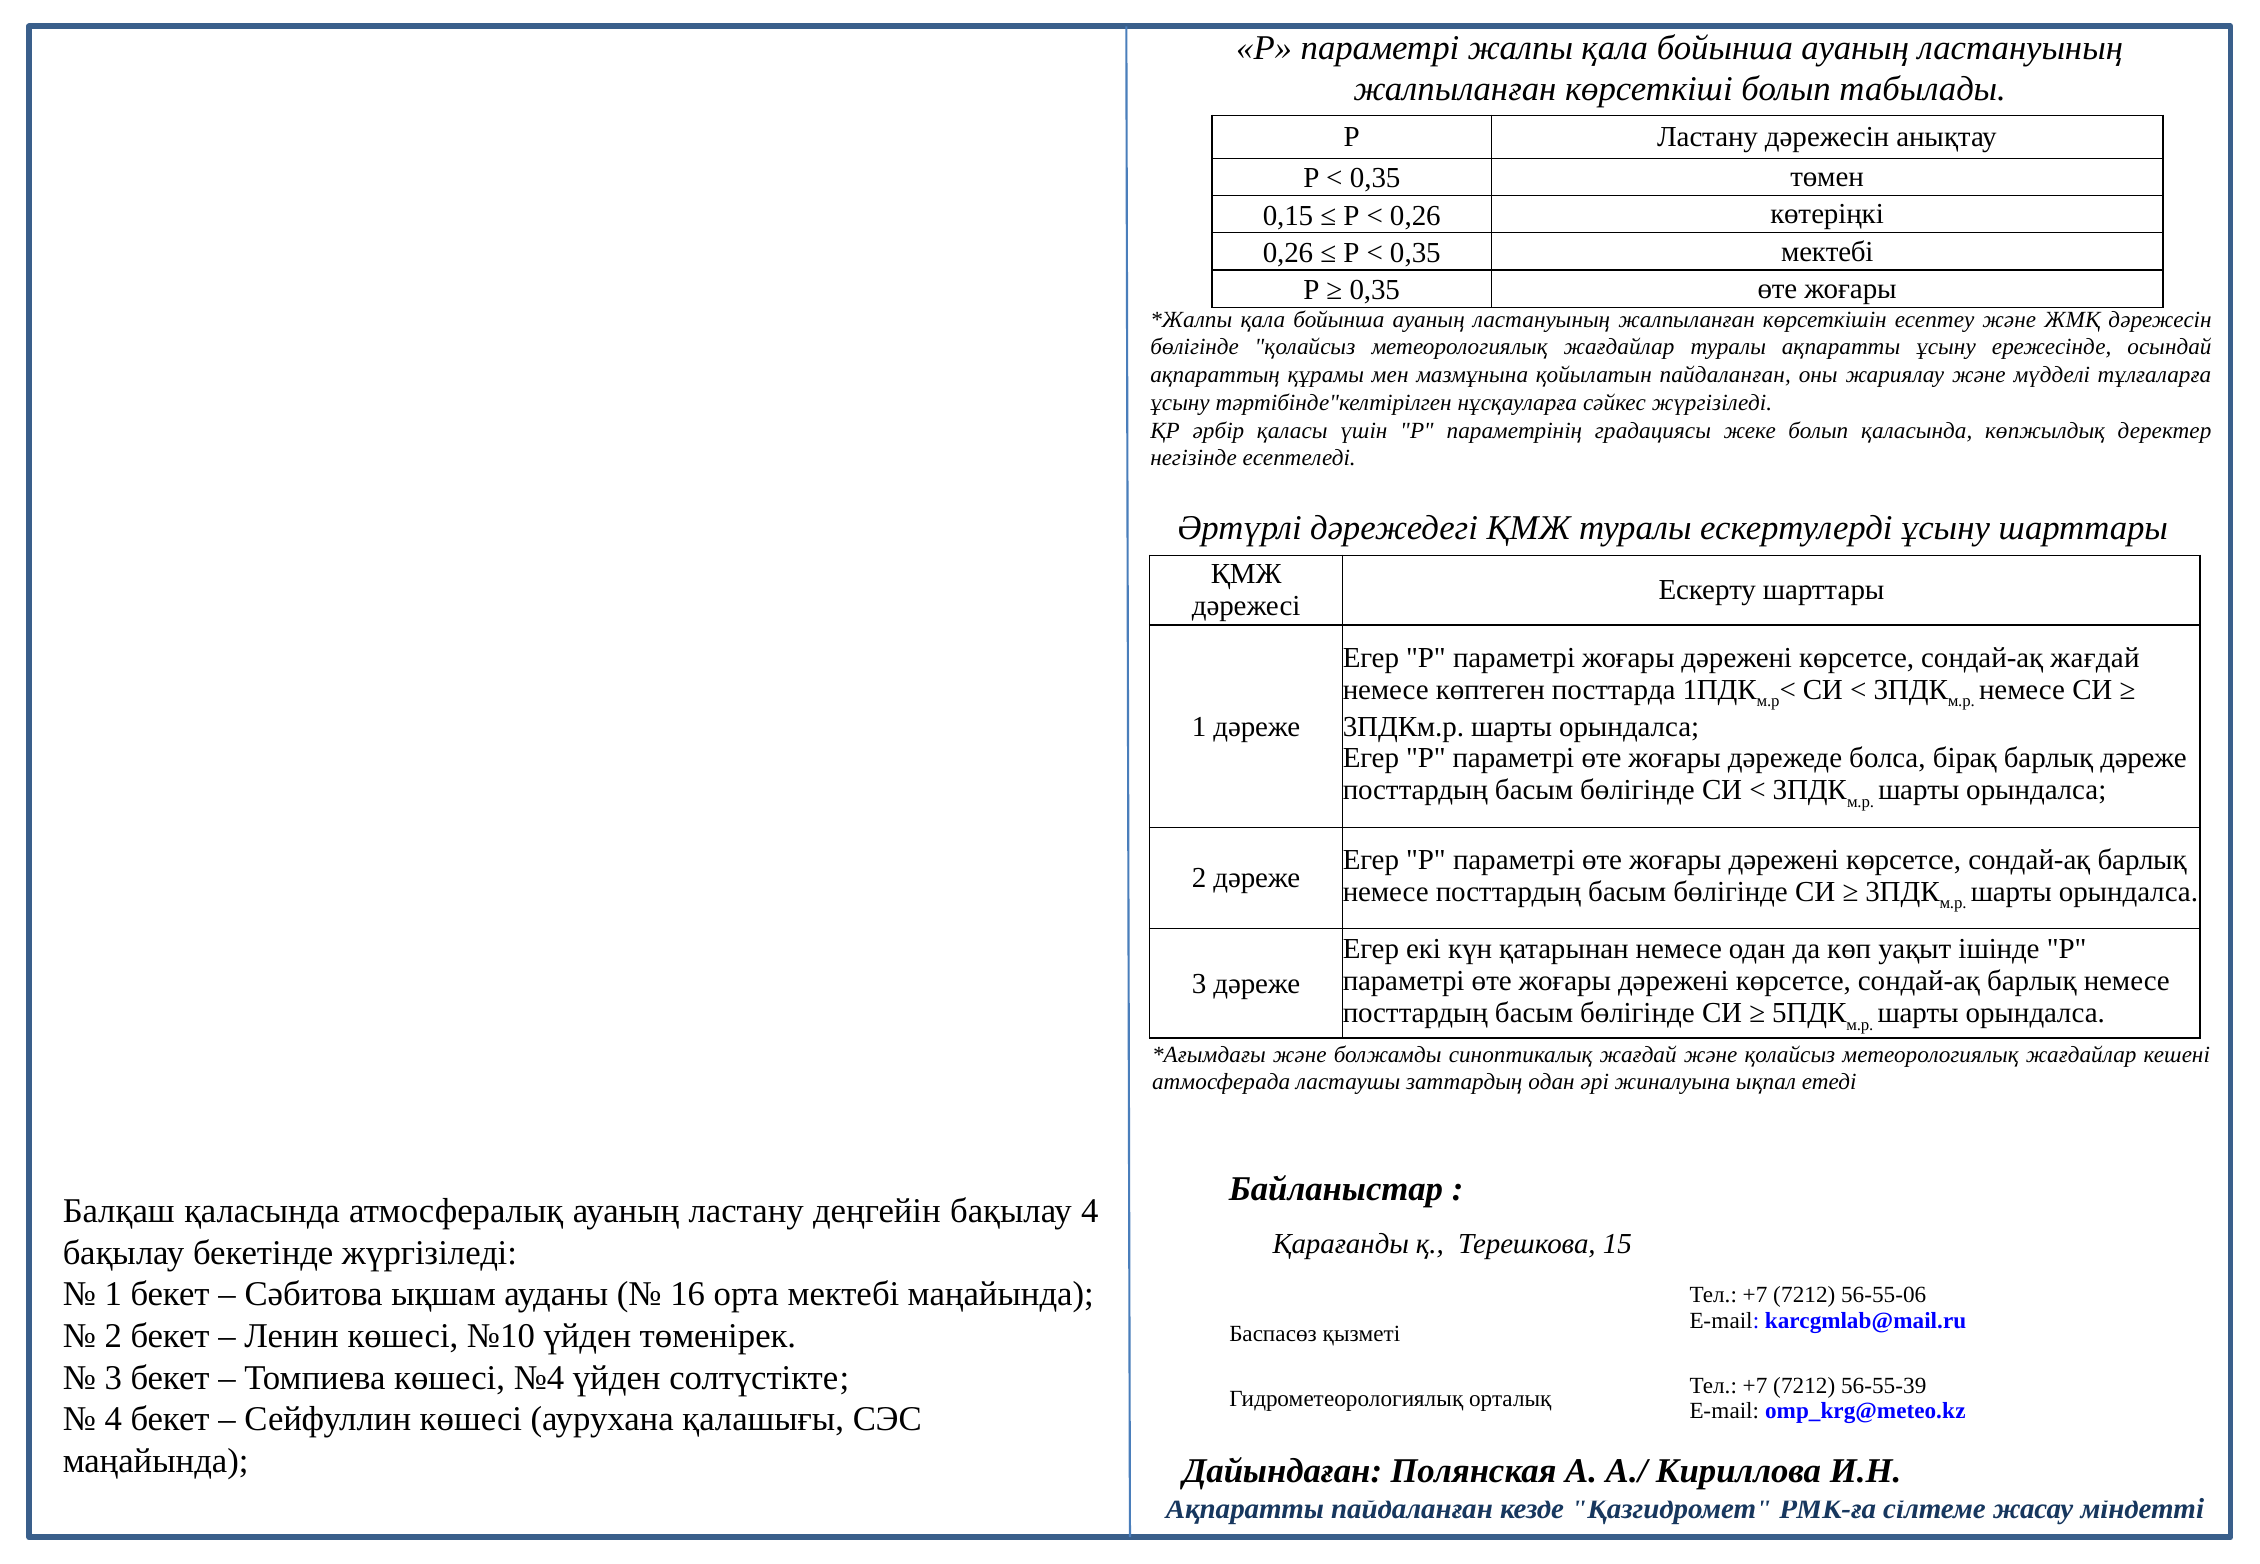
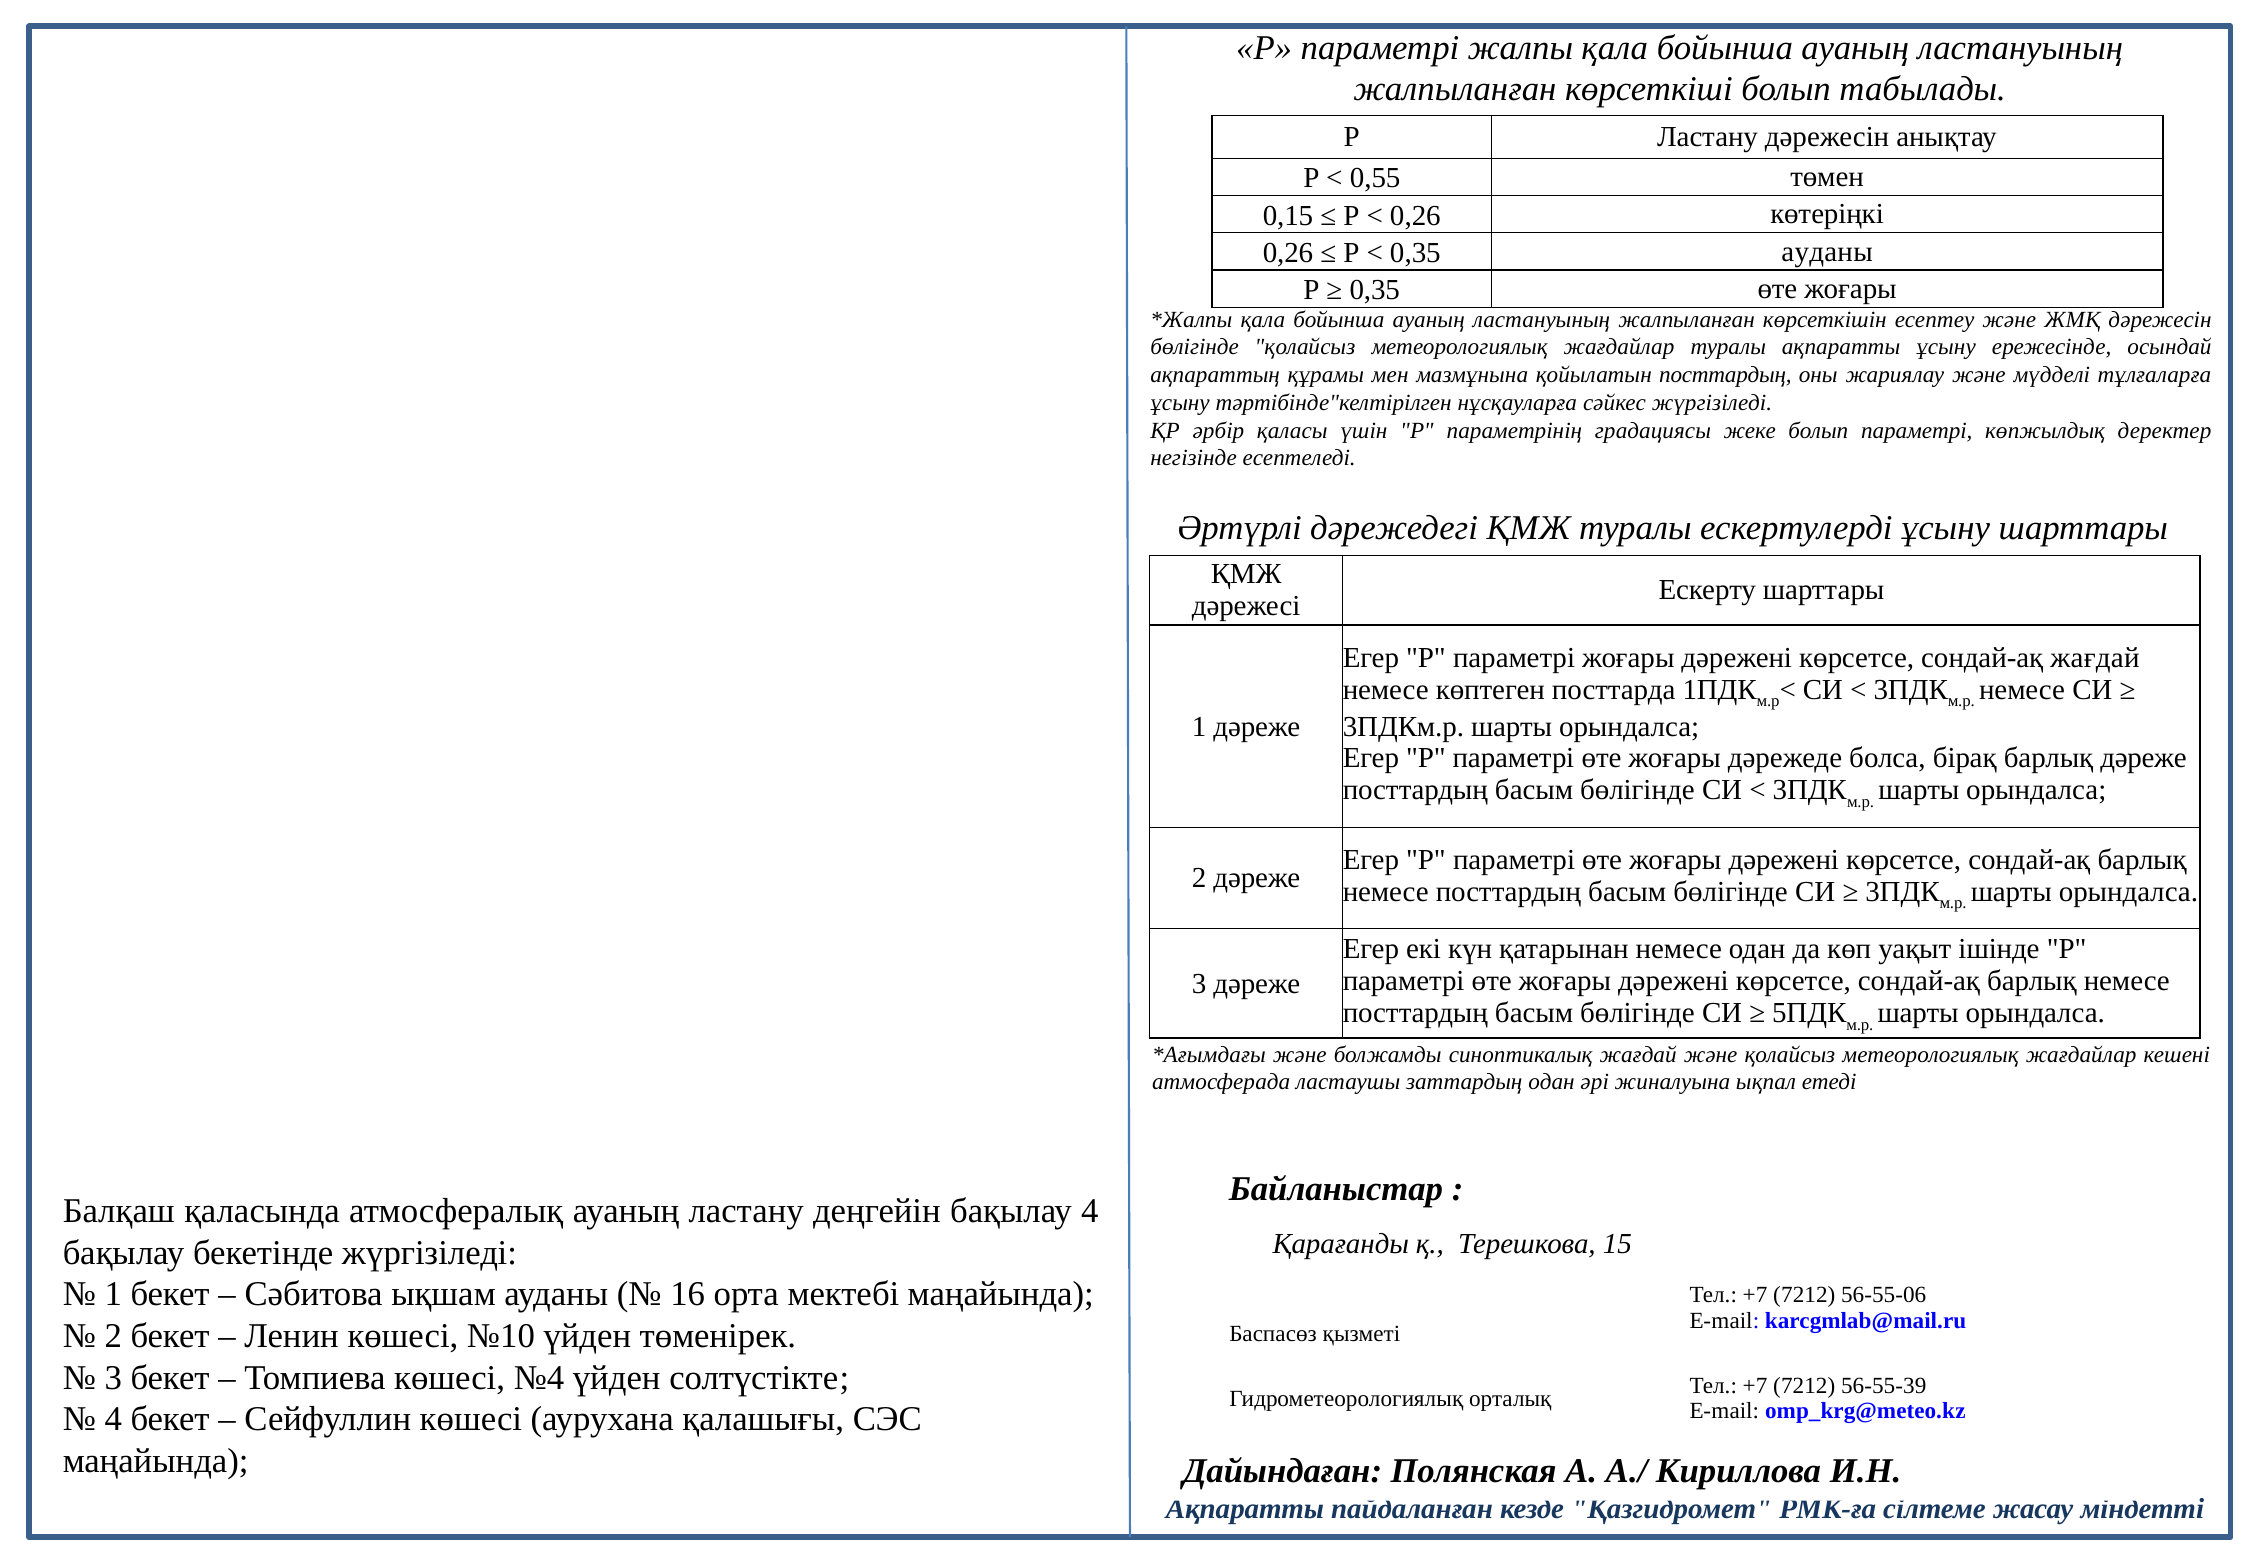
0,35: 0,35 -> 0,55 (1375, 178)
0,35 мектебі: мектебі -> ауданы (1827, 252)
қойылатын пайдаланған: пайдаланған -> посттардың (1725, 375)
болып қаласында: қаласында -> параметрі (1917, 431)
